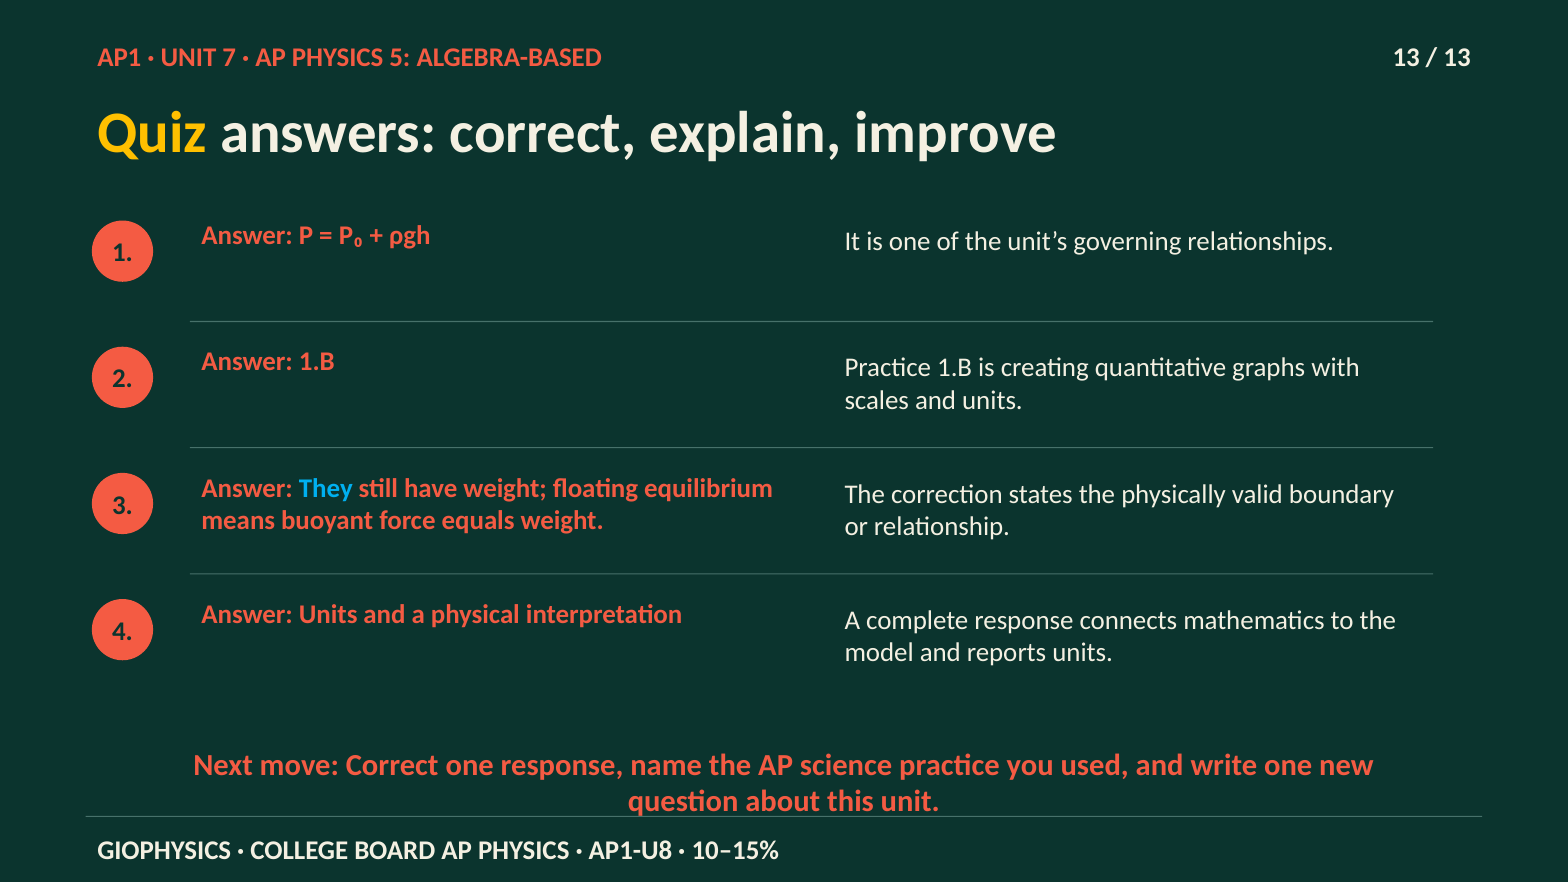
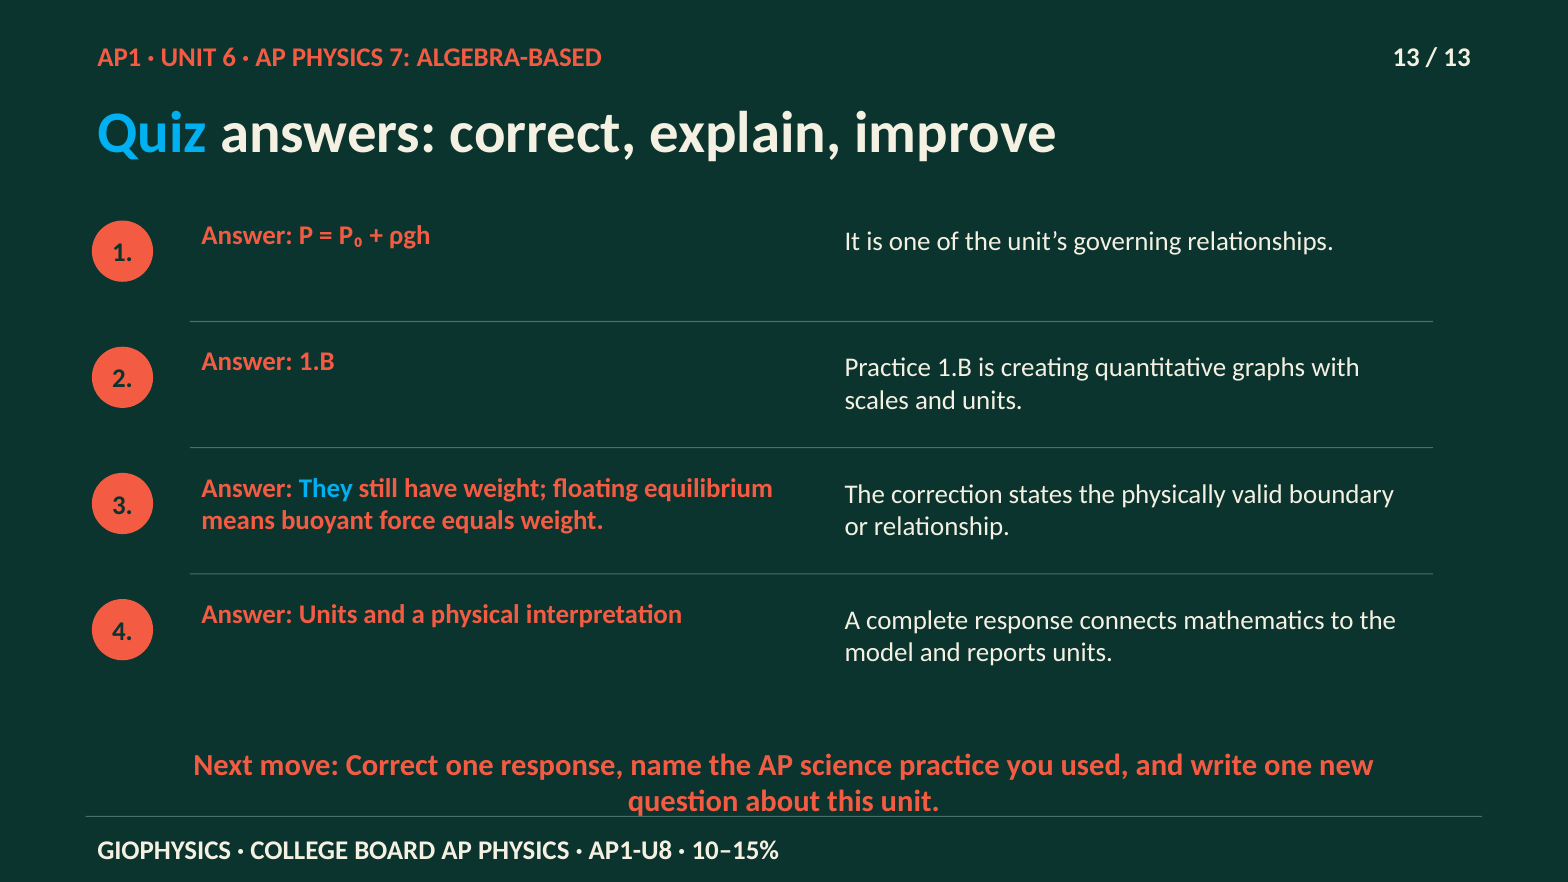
7: 7 -> 6 (229, 58)
5: 5 -> 7 (400, 58)
Quiz colour: yellow -> light blue (152, 133)
